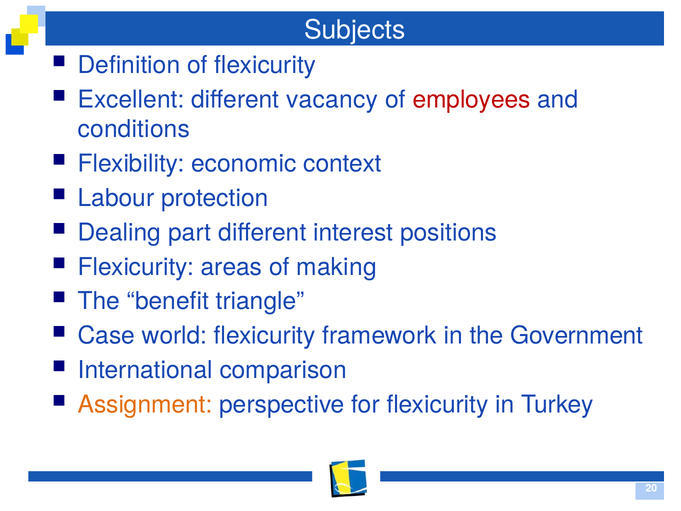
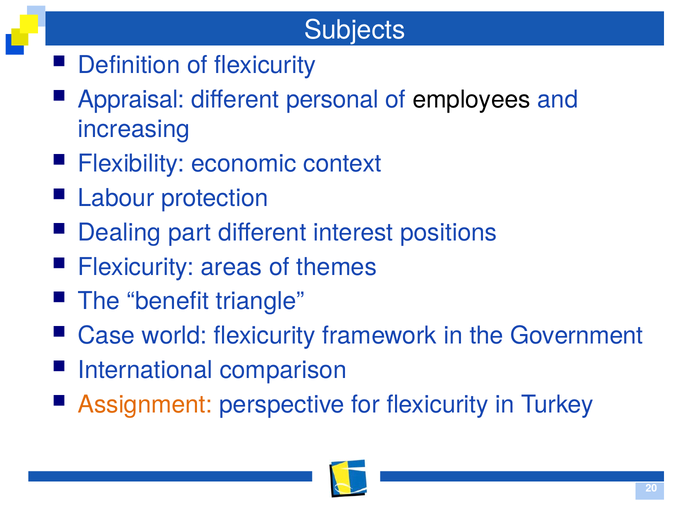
Excellent: Excellent -> Appraisal (131, 100)
vacancy: vacancy -> personal (332, 100)
employees colour: red -> black (472, 100)
conditions: conditions -> increasing (134, 129)
making: making -> themes (337, 267)
